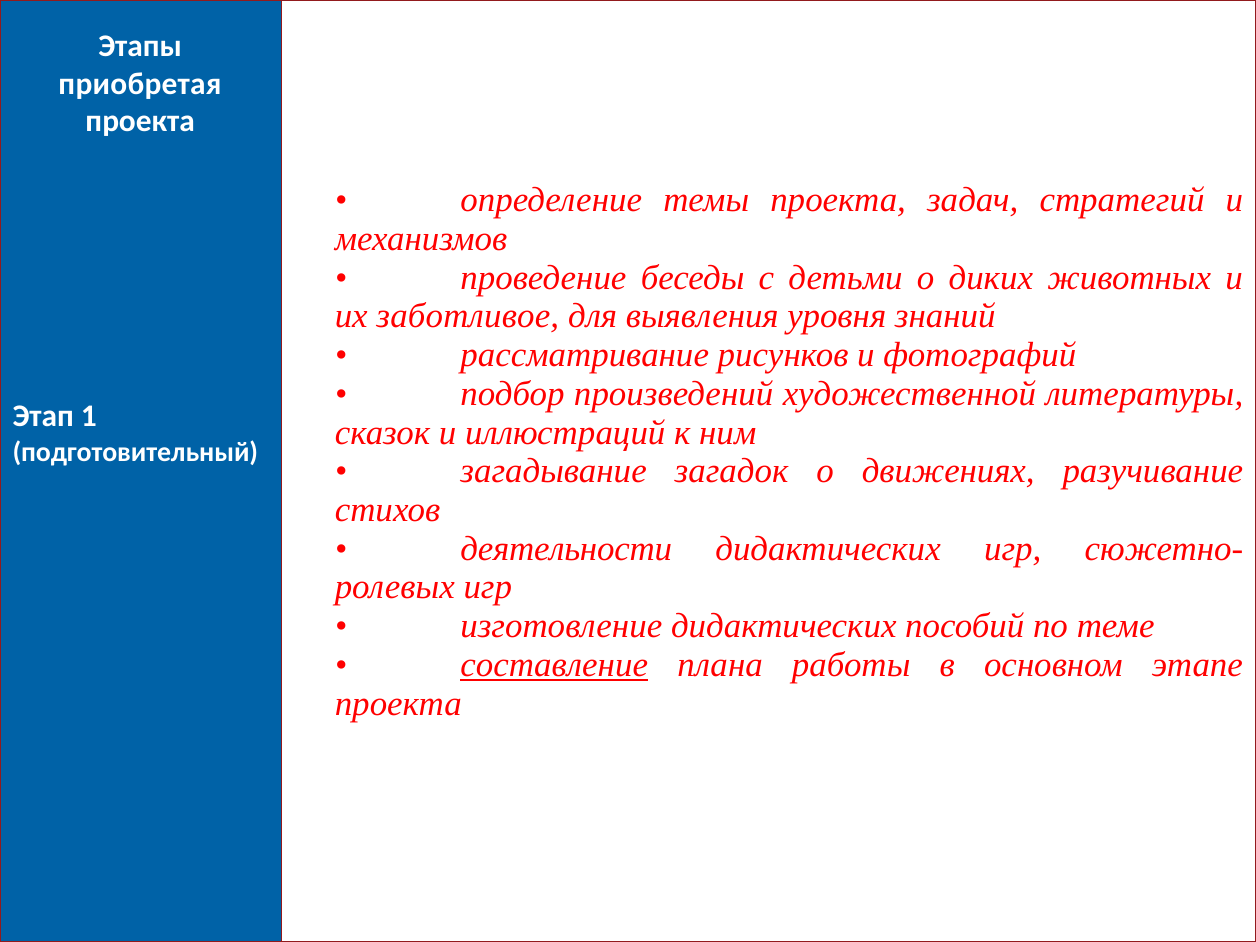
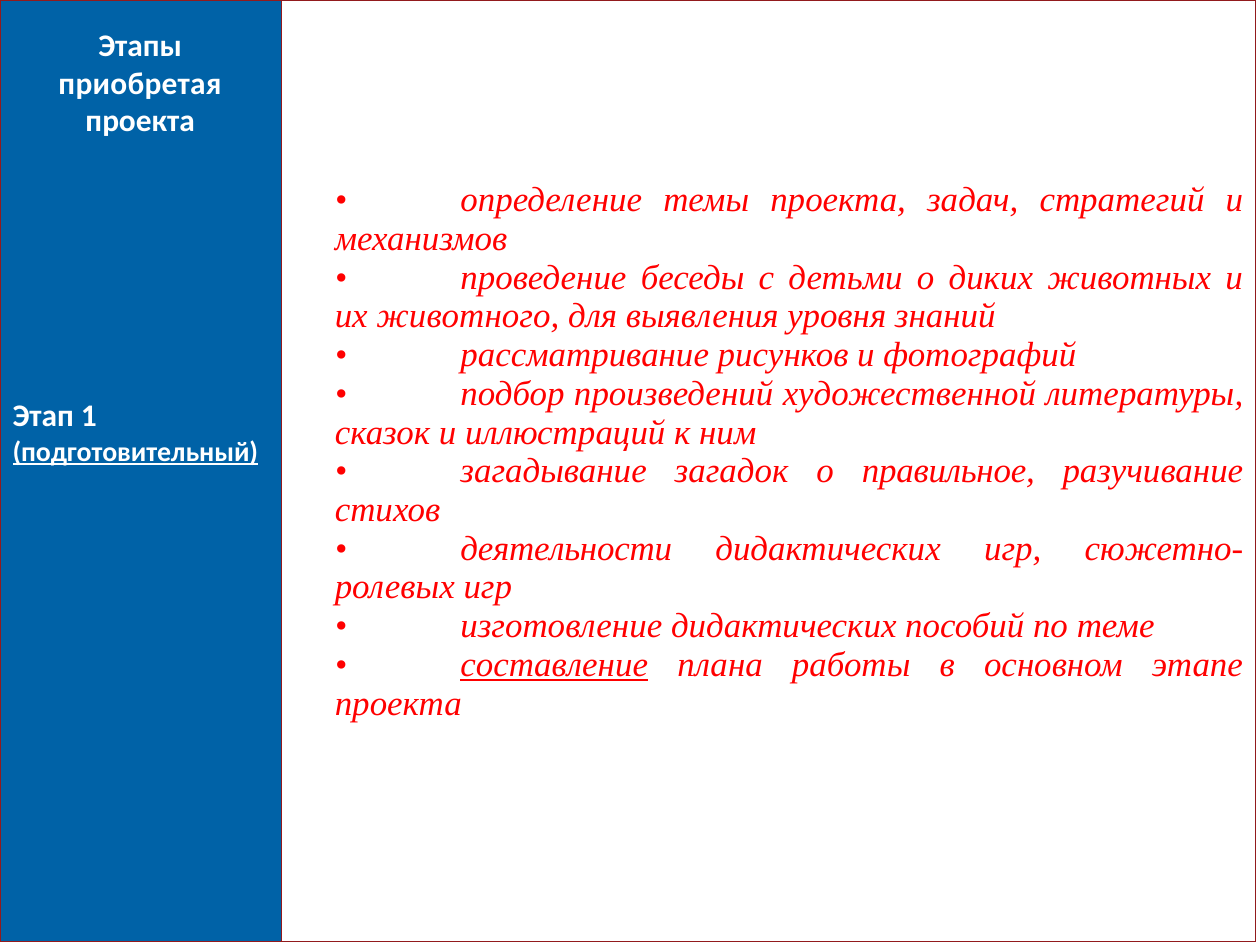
заботливое: заботливое -> животного (468, 316)
подготовительный underline: none -> present (135, 452)
движениях: движениях -> правильное (948, 471)
